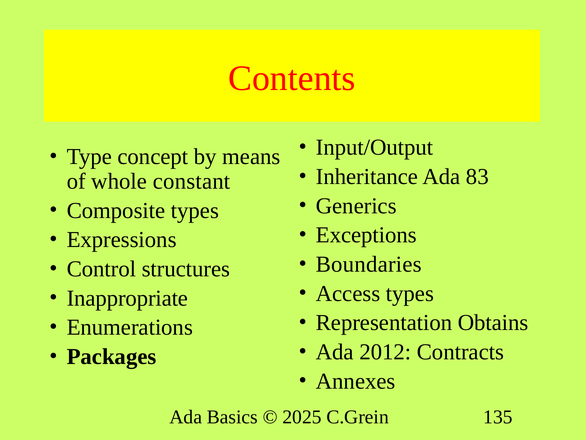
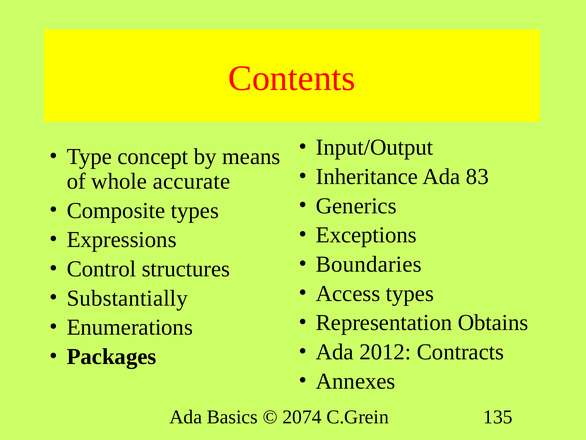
constant: constant -> accurate (192, 181)
Inappropriate: Inappropriate -> Substantially (127, 298)
2025: 2025 -> 2074 (302, 417)
